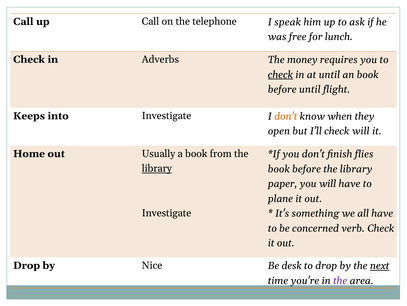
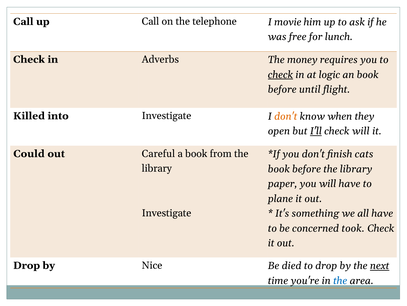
speak: speak -> movie (288, 22)
at until: until -> logic (329, 75)
Keeps: Keeps -> Killed (29, 116)
I'll underline: none -> present (316, 131)
Home: Home -> Could (29, 153)
Usually: Usually -> Careful (158, 153)
flies: flies -> cats (364, 154)
library underline: present -> none (157, 168)
verb: verb -> took (353, 228)
desk: desk -> died (292, 265)
the colour: purple -> blue (340, 280)
